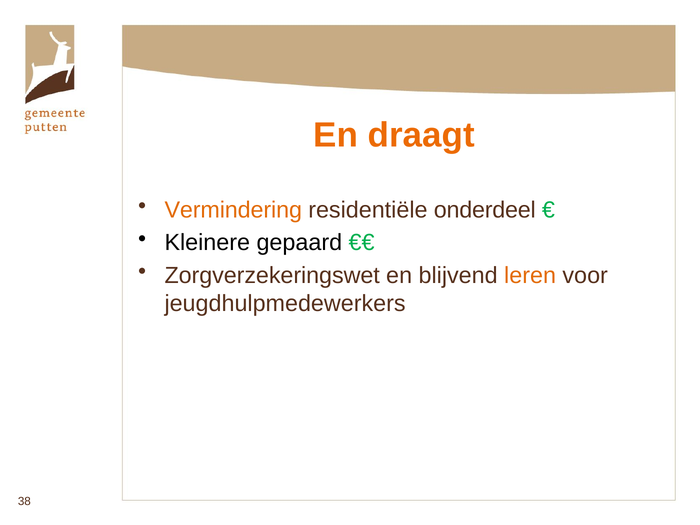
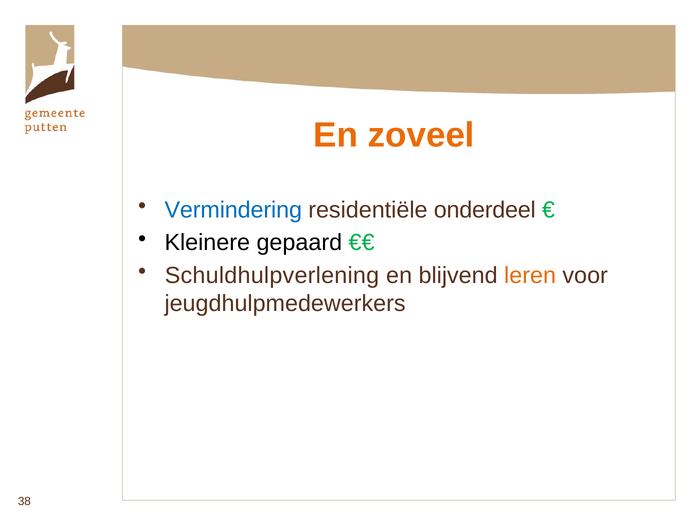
draagt: draagt -> zoveel (421, 135)
Vermindering colour: orange -> blue (233, 210)
Zorgverzekeringswet: Zorgverzekeringswet -> Schuldhulpverlening (272, 275)
